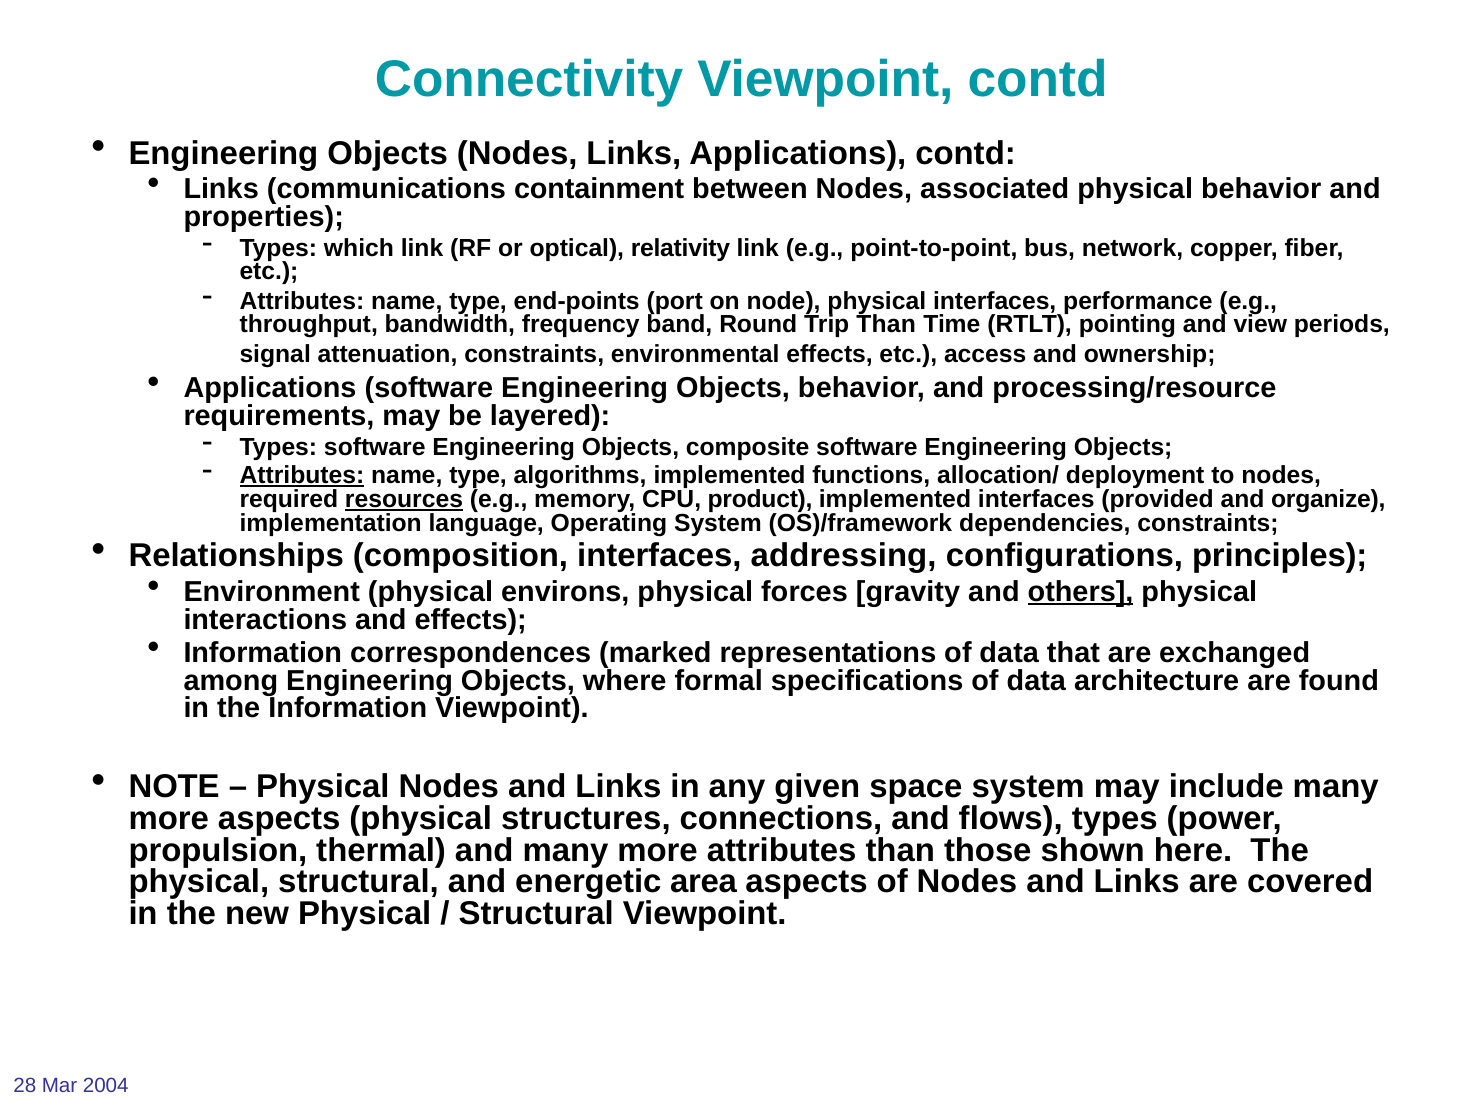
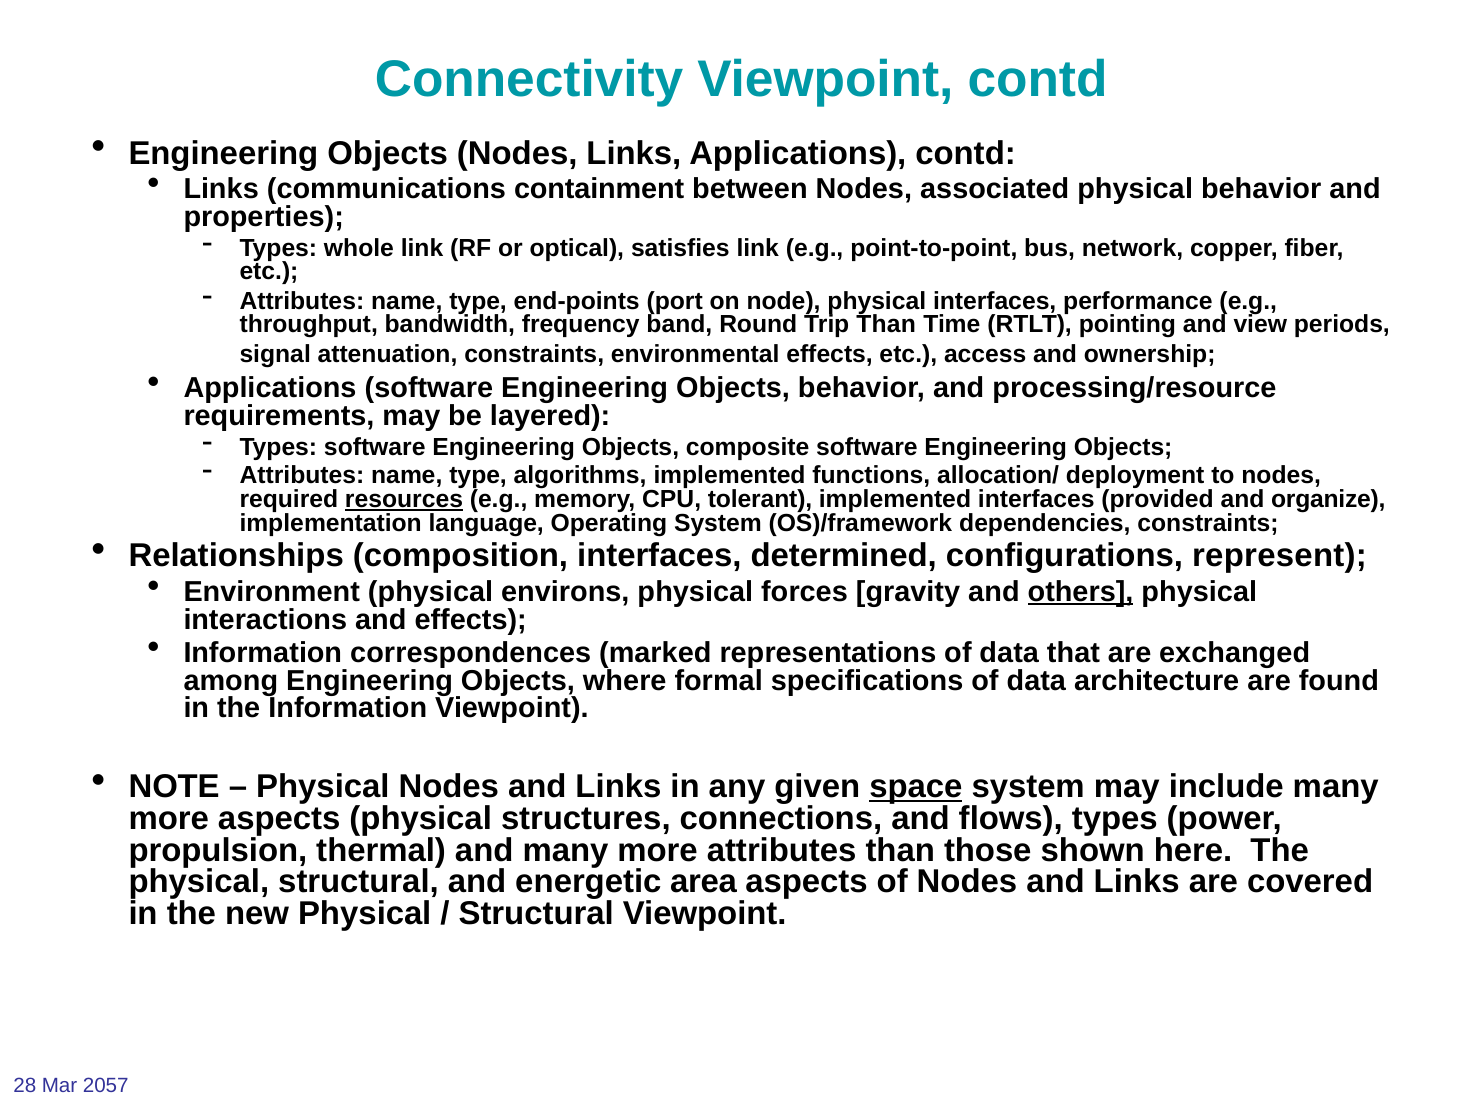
which: which -> whole (359, 248)
relativity: relativity -> satisfies (680, 248)
Attributes underline: present -> none (302, 476)
product: product -> tolerant (760, 499)
addressing: addressing -> determined (844, 556)
principles: principles -> represent (1280, 556)
space underline: none -> present (916, 787)
2004: 2004 -> 2057 (106, 1086)
